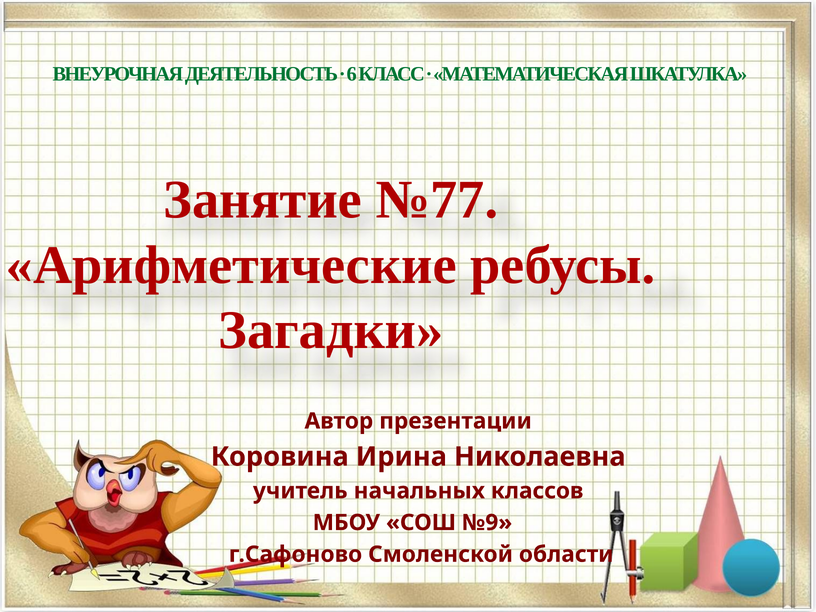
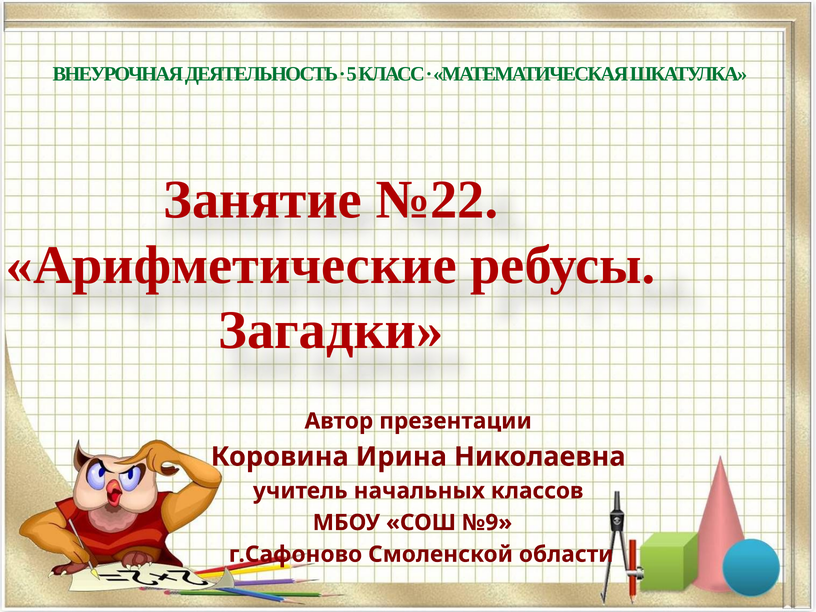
6: 6 -> 5 (352, 74)
№77: №77 -> №22 (437, 200)
